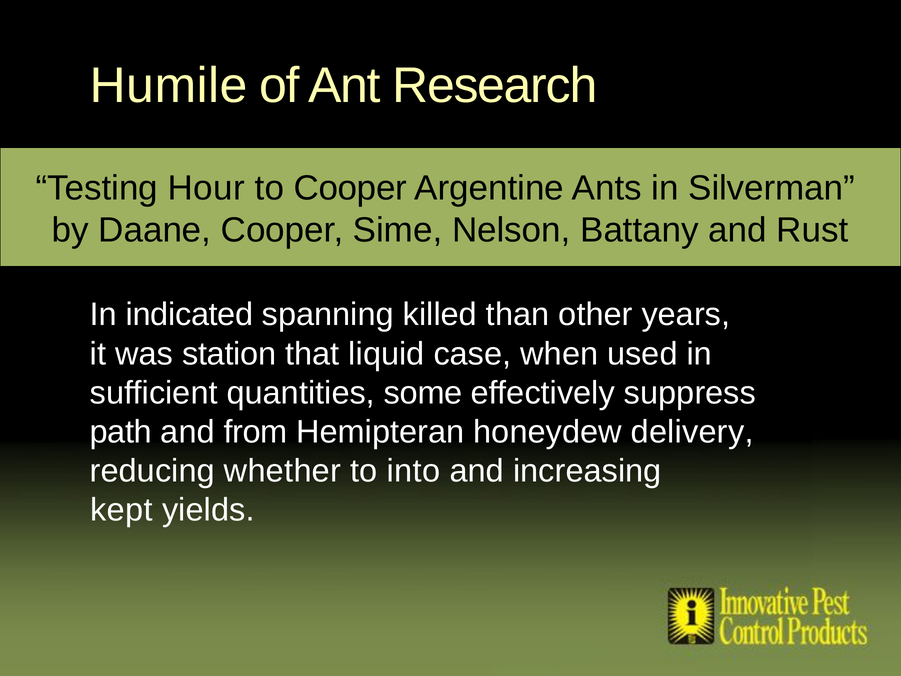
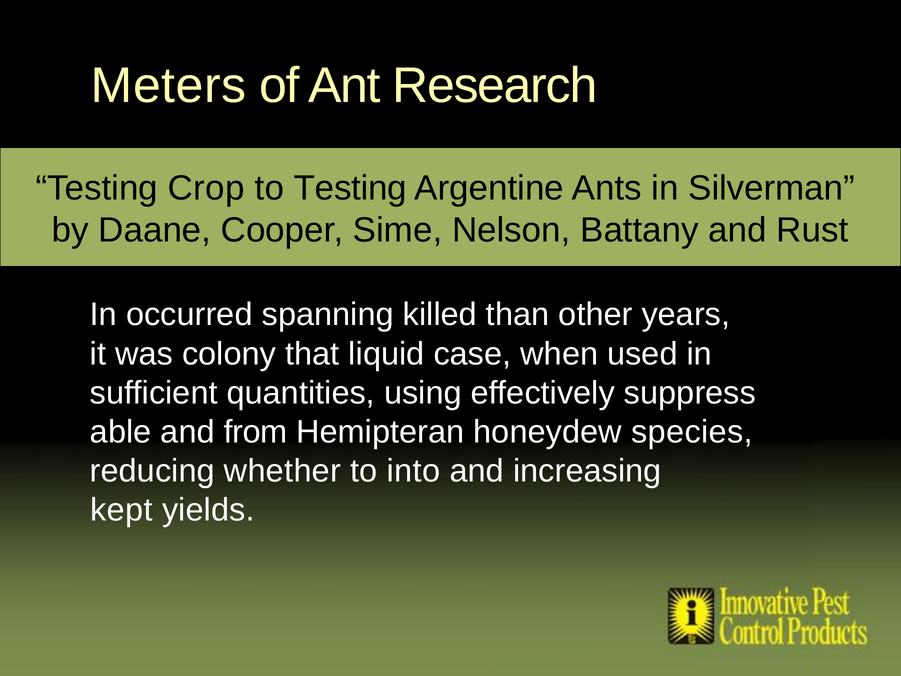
Humile: Humile -> Meters (169, 86)
Hour: Hour -> Crop (206, 188)
to Cooper: Cooper -> Testing (350, 188)
indicated: indicated -> occurred (189, 315)
station: station -> colony (229, 354)
some: some -> using (423, 393)
path: path -> able (121, 432)
delivery: delivery -> species (692, 432)
